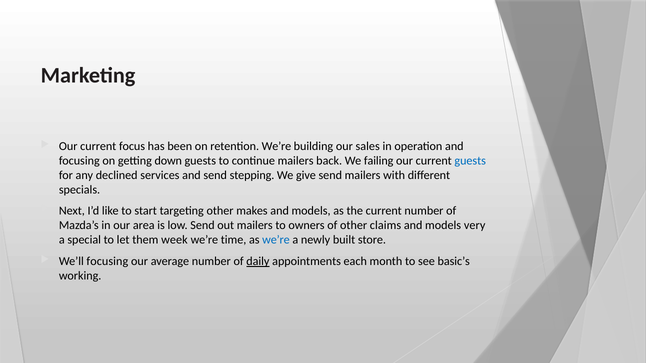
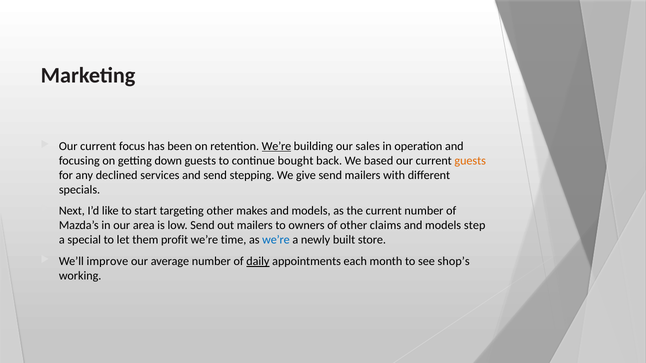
We’re underline: none -> present (276, 146)
continue mailers: mailers -> bought (296, 161)
failing: failing -> based (379, 161)
guests colour: blue -> orange (470, 161)
very: very -> step (475, 226)
week: week -> profit (175, 240)
We’ll focusing: focusing -> improve (107, 262)
basic’s: basic’s -> shop’s (454, 262)
